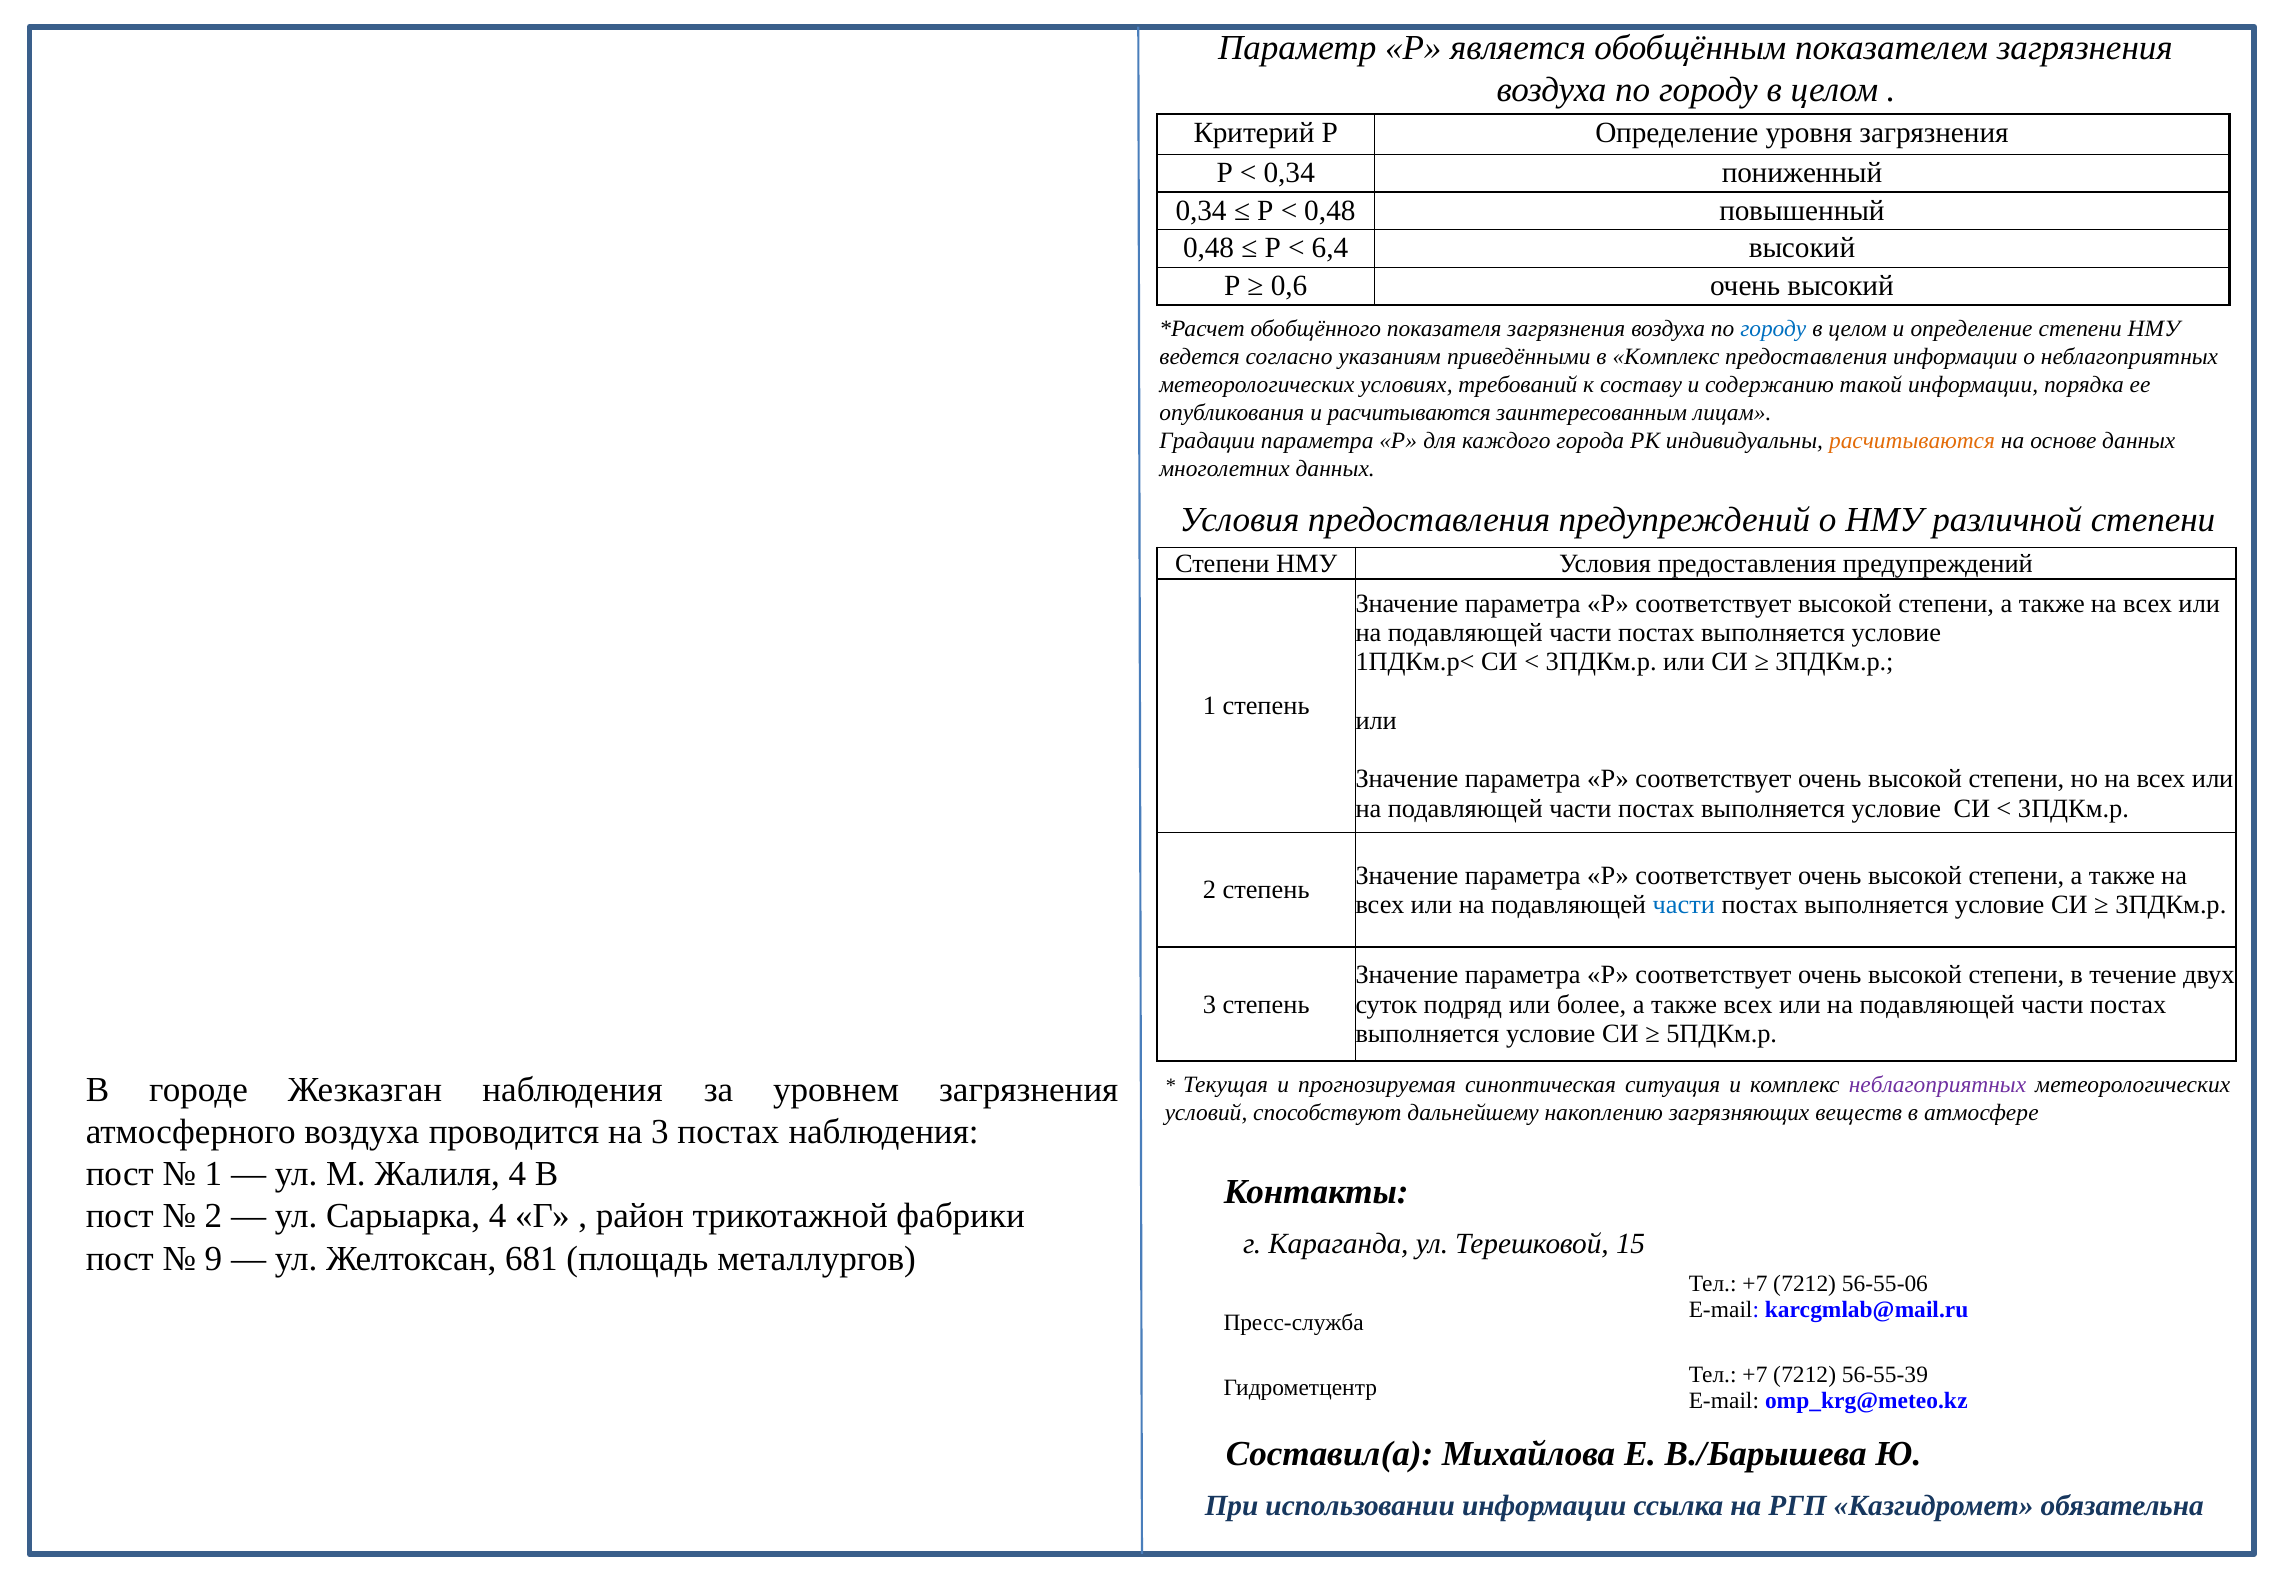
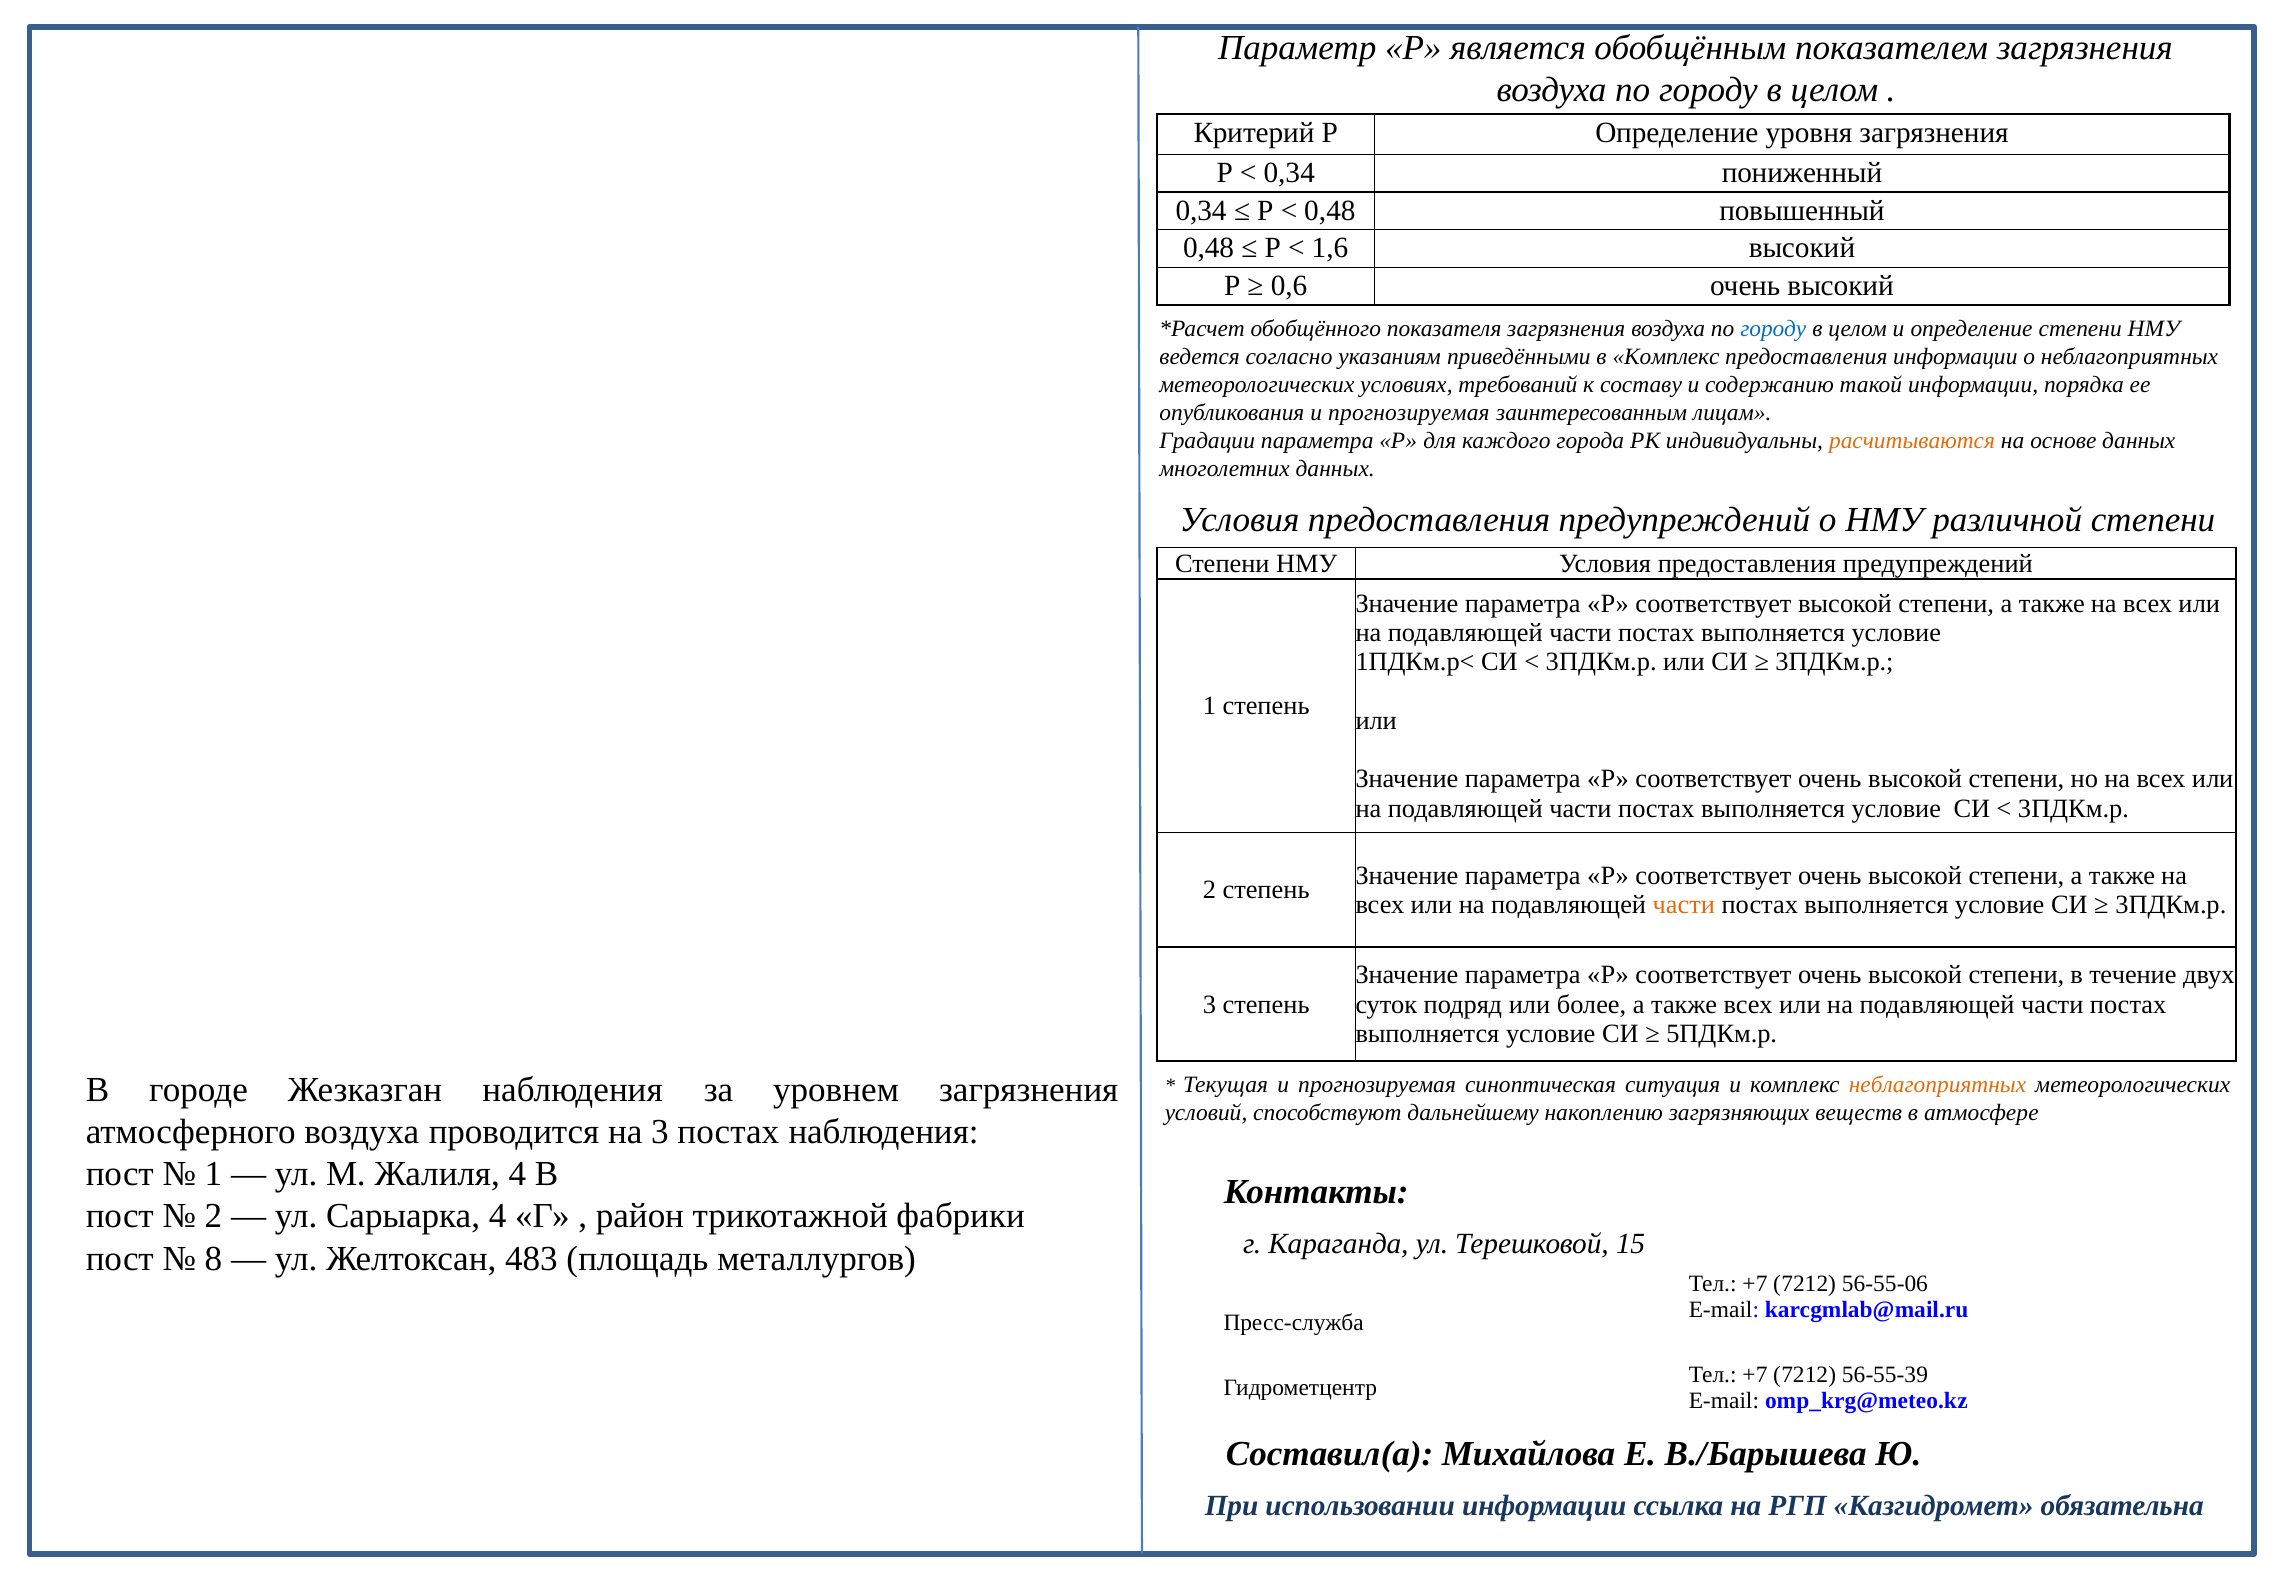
6,4: 6,4 -> 1,6 (1330, 248)
опубликования и расчитываются: расчитываются -> прогнозируемая (1409, 413)
части colour: blue -> orange (1684, 905)
неблагоприятных colour: purple -> orange (1938, 1085)
9: 9 -> 8 (213, 1259)
681: 681 -> 483 (531, 1259)
